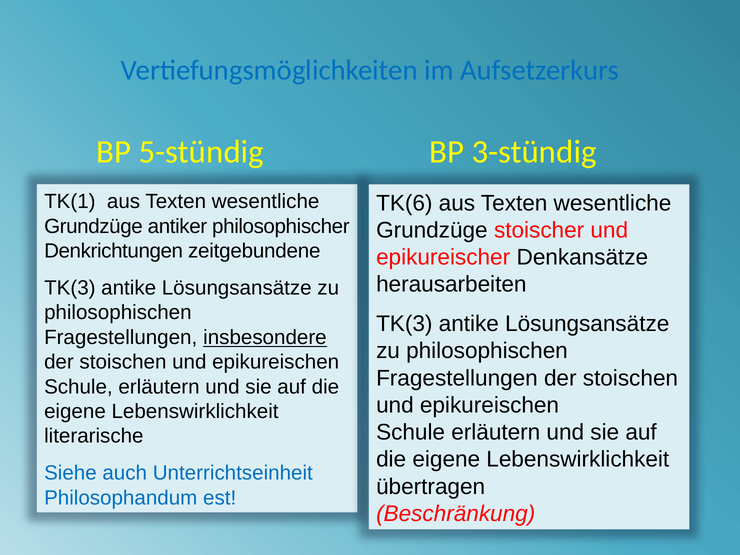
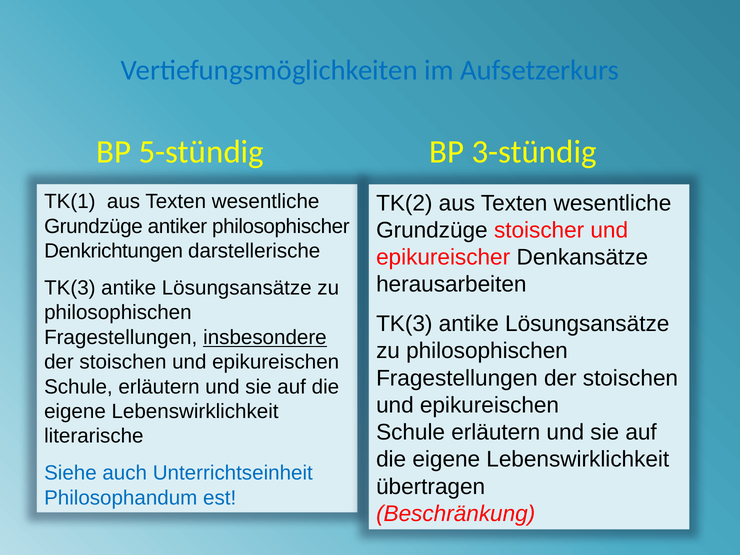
TK(6: TK(6 -> TK(2 (404, 203)
zeitgebundene: zeitgebundene -> darstellerische (254, 251)
